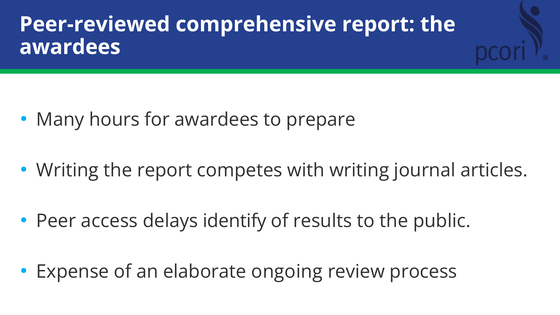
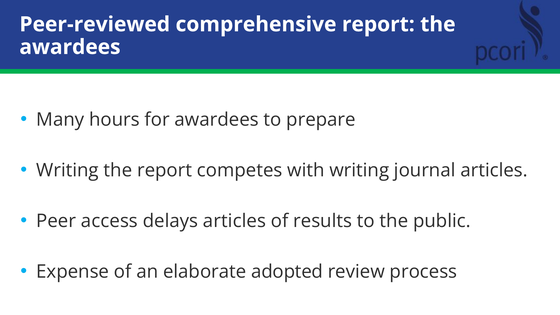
delays identify: identify -> articles (234, 221)
ongoing: ongoing -> adopted (287, 272)
